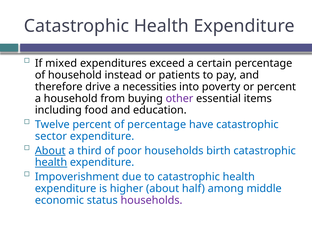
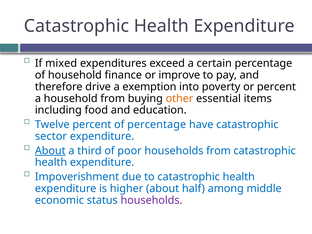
instead: instead -> finance (123, 75)
patients: patients -> improve (179, 75)
necessities: necessities -> exemption (149, 87)
other colour: purple -> orange (179, 98)
households birth: birth -> from (219, 151)
health underline: present -> none (51, 162)
